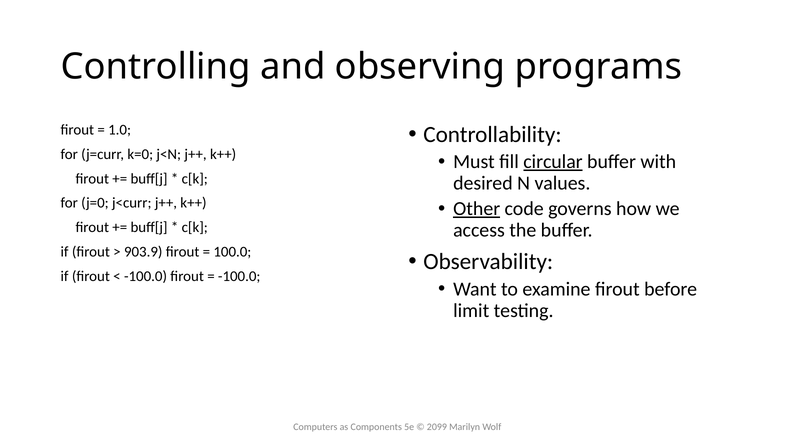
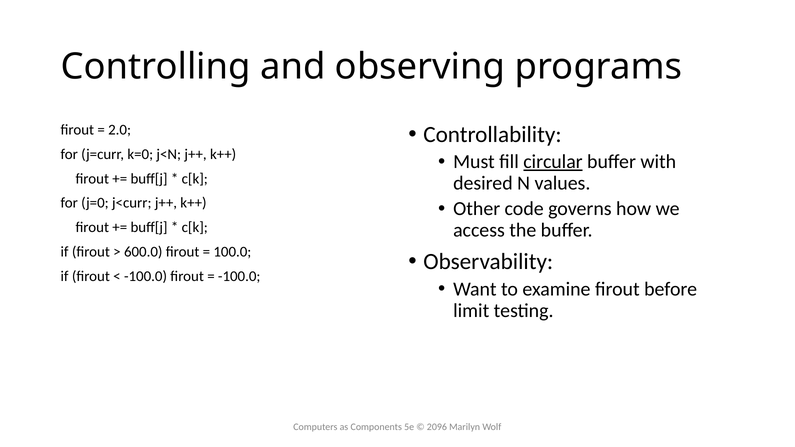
1.0: 1.0 -> 2.0 (120, 130)
Other underline: present -> none (477, 209)
903.9: 903.9 -> 600.0 (143, 252)
2099: 2099 -> 2096 (437, 427)
